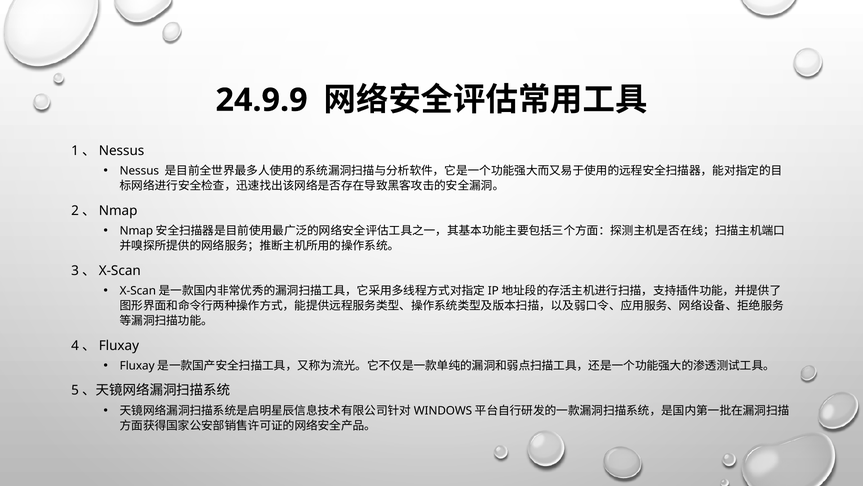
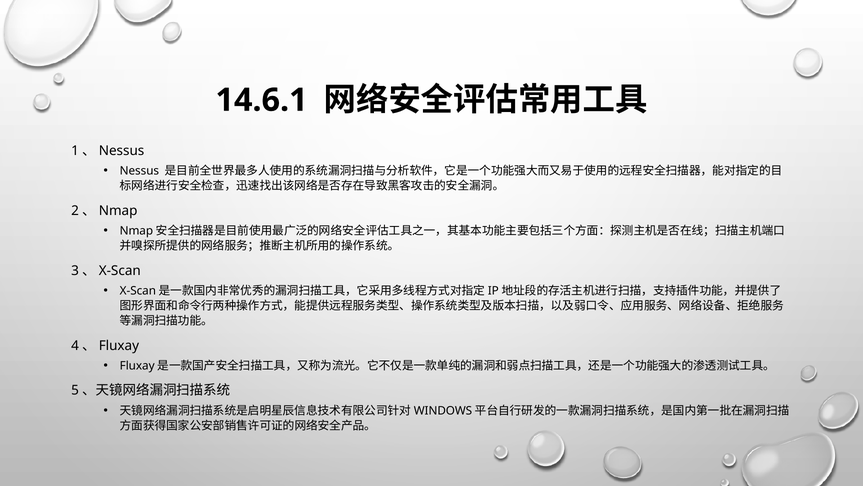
24.9.9: 24.9.9 -> 14.6.1 (262, 100)
